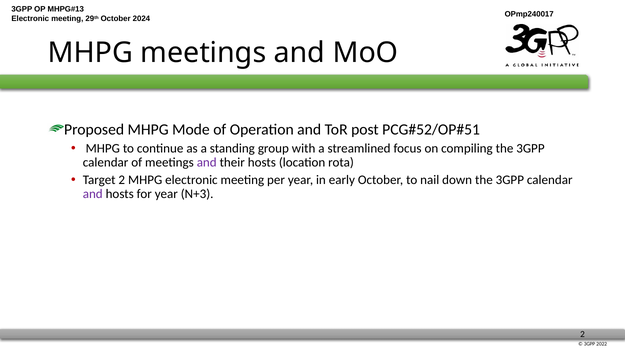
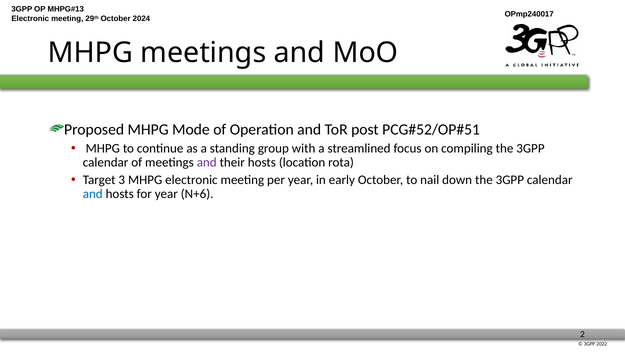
Target 2: 2 -> 3 (122, 180)
and colour: purple -> blue (93, 194)
N+3: N+3 -> N+6 (197, 194)
